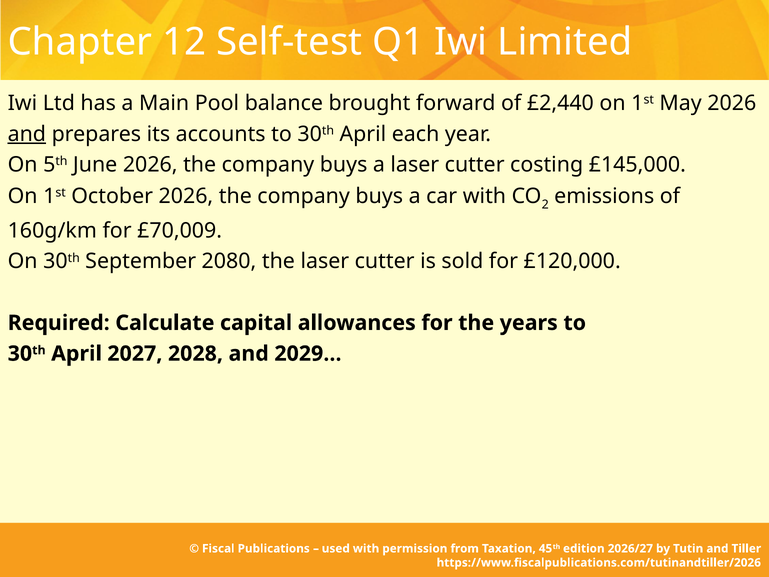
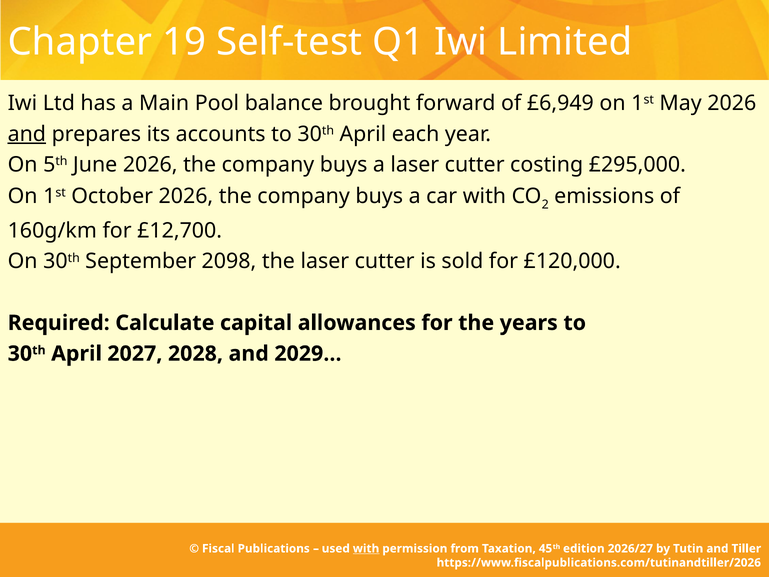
12: 12 -> 19 (184, 42)
£2,440: £2,440 -> £6,949 (560, 103)
£145,000: £145,000 -> £295,000 (637, 165)
£70,009: £70,009 -> £12,700 (180, 230)
2080: 2080 -> 2098 (229, 261)
with underline: none -> present (366, 548)
